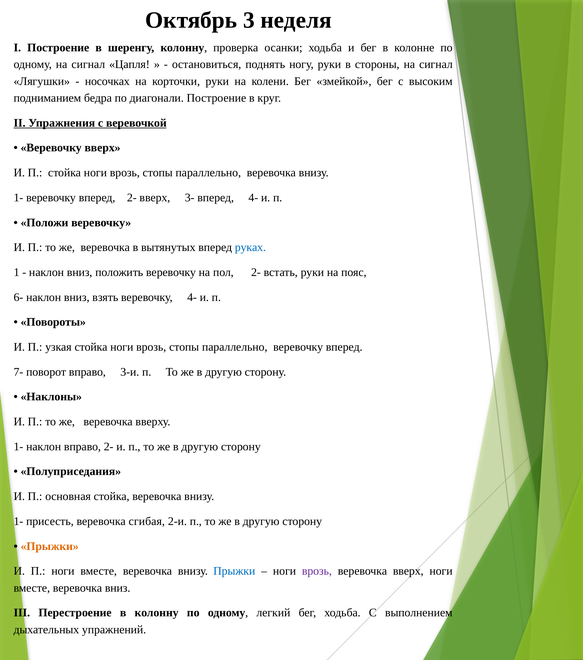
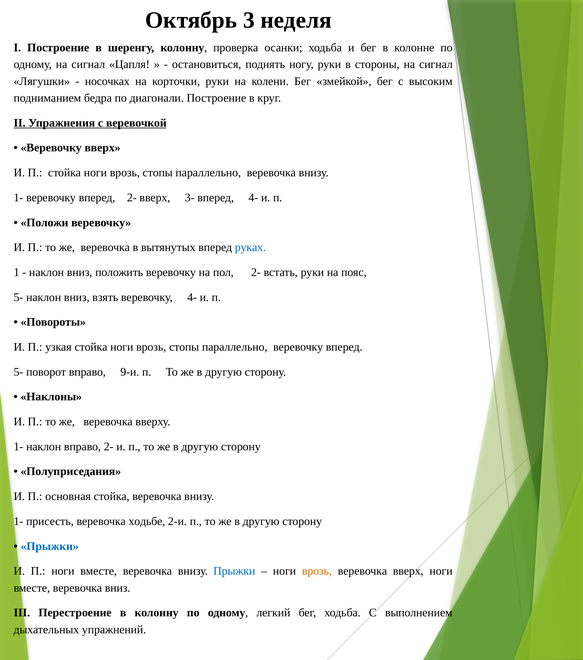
6-: 6- -> 5- (18, 297)
7-: 7- -> 5- (18, 372)
3-и: 3-и -> 9-и (130, 372)
сгибая: сгибая -> ходьбе (147, 521)
Прыжки colour: orange -> blue (50, 546)
врозь colour: purple -> orange (317, 571)
